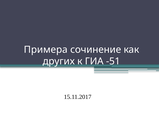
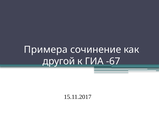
других: других -> другой (59, 61)
-51: -51 -> -67 (113, 61)
